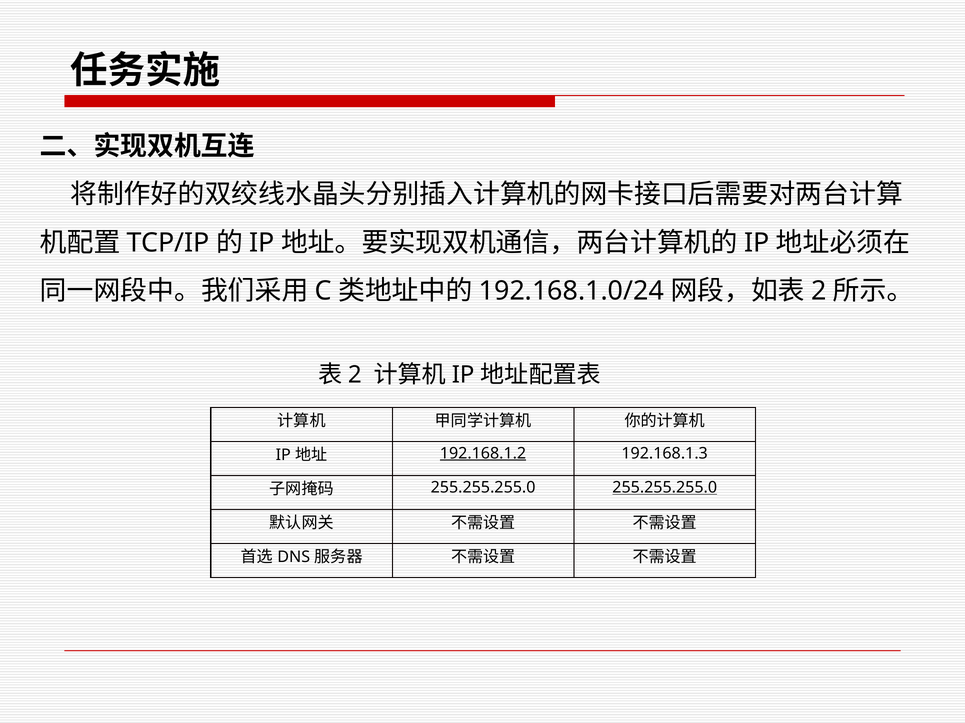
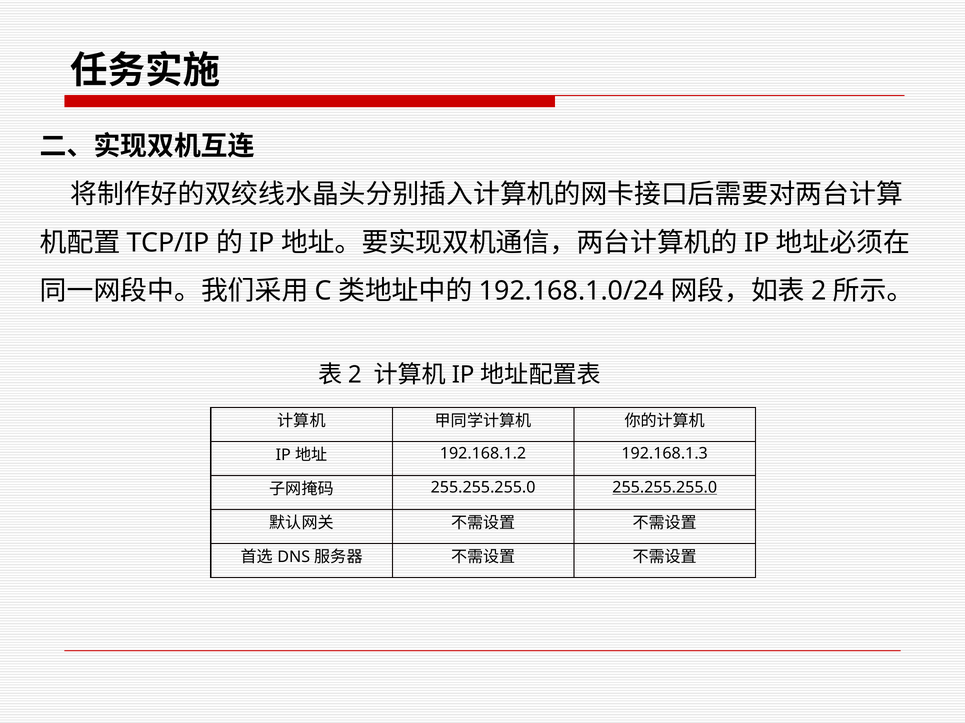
192.168.1.2 underline: present -> none (483, 454)
